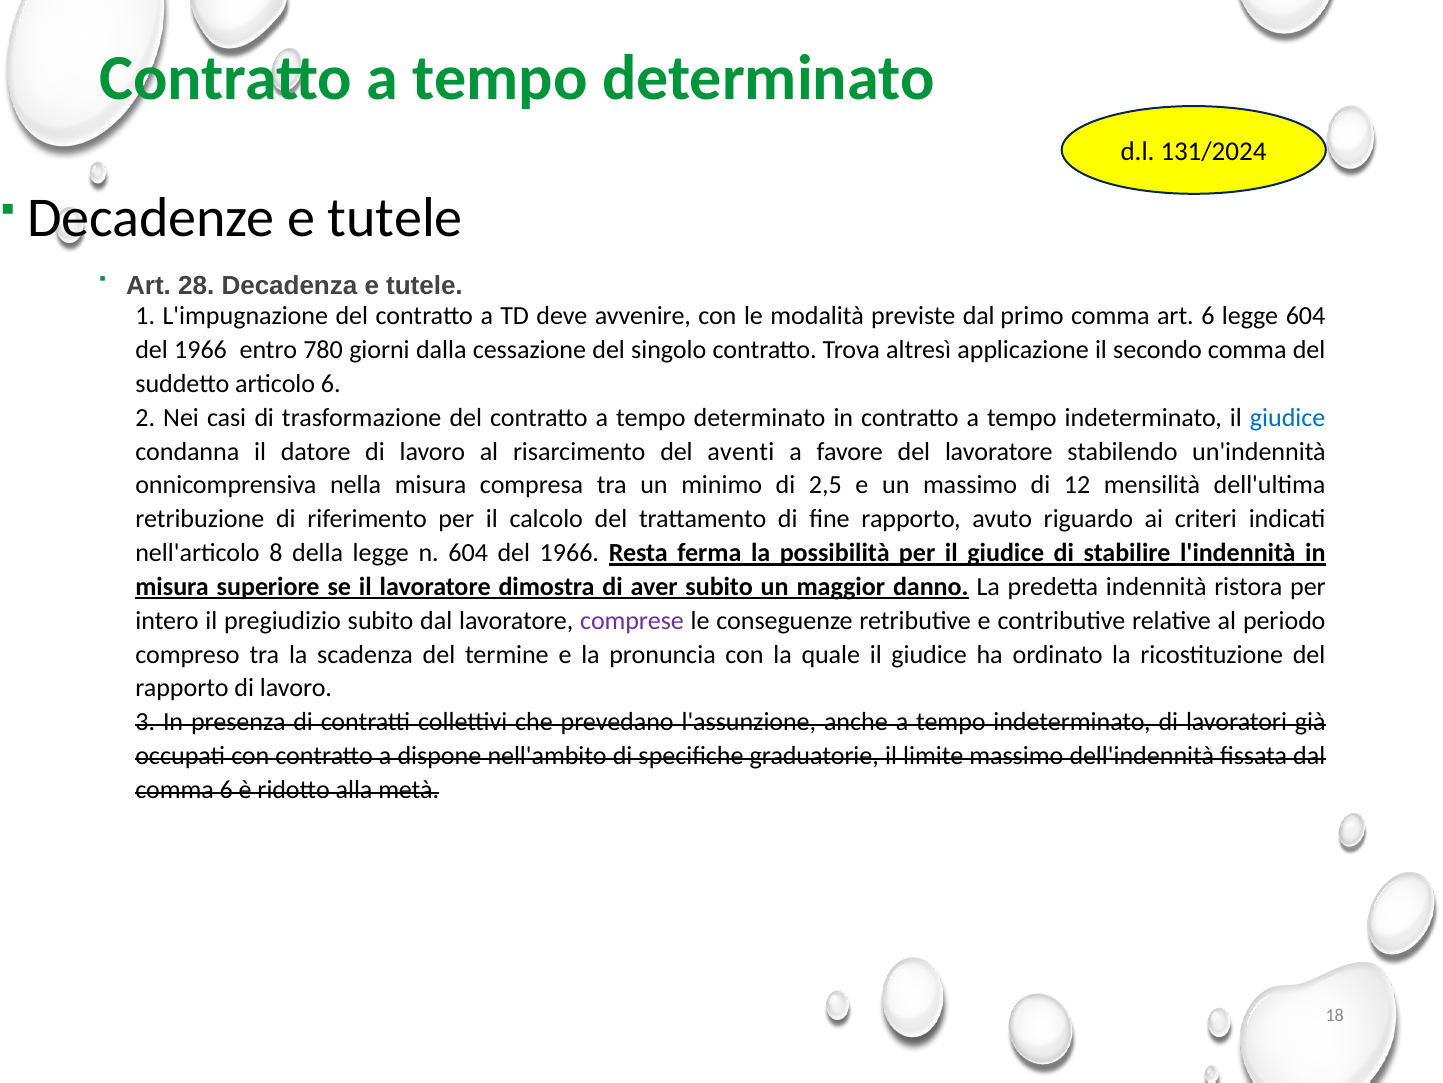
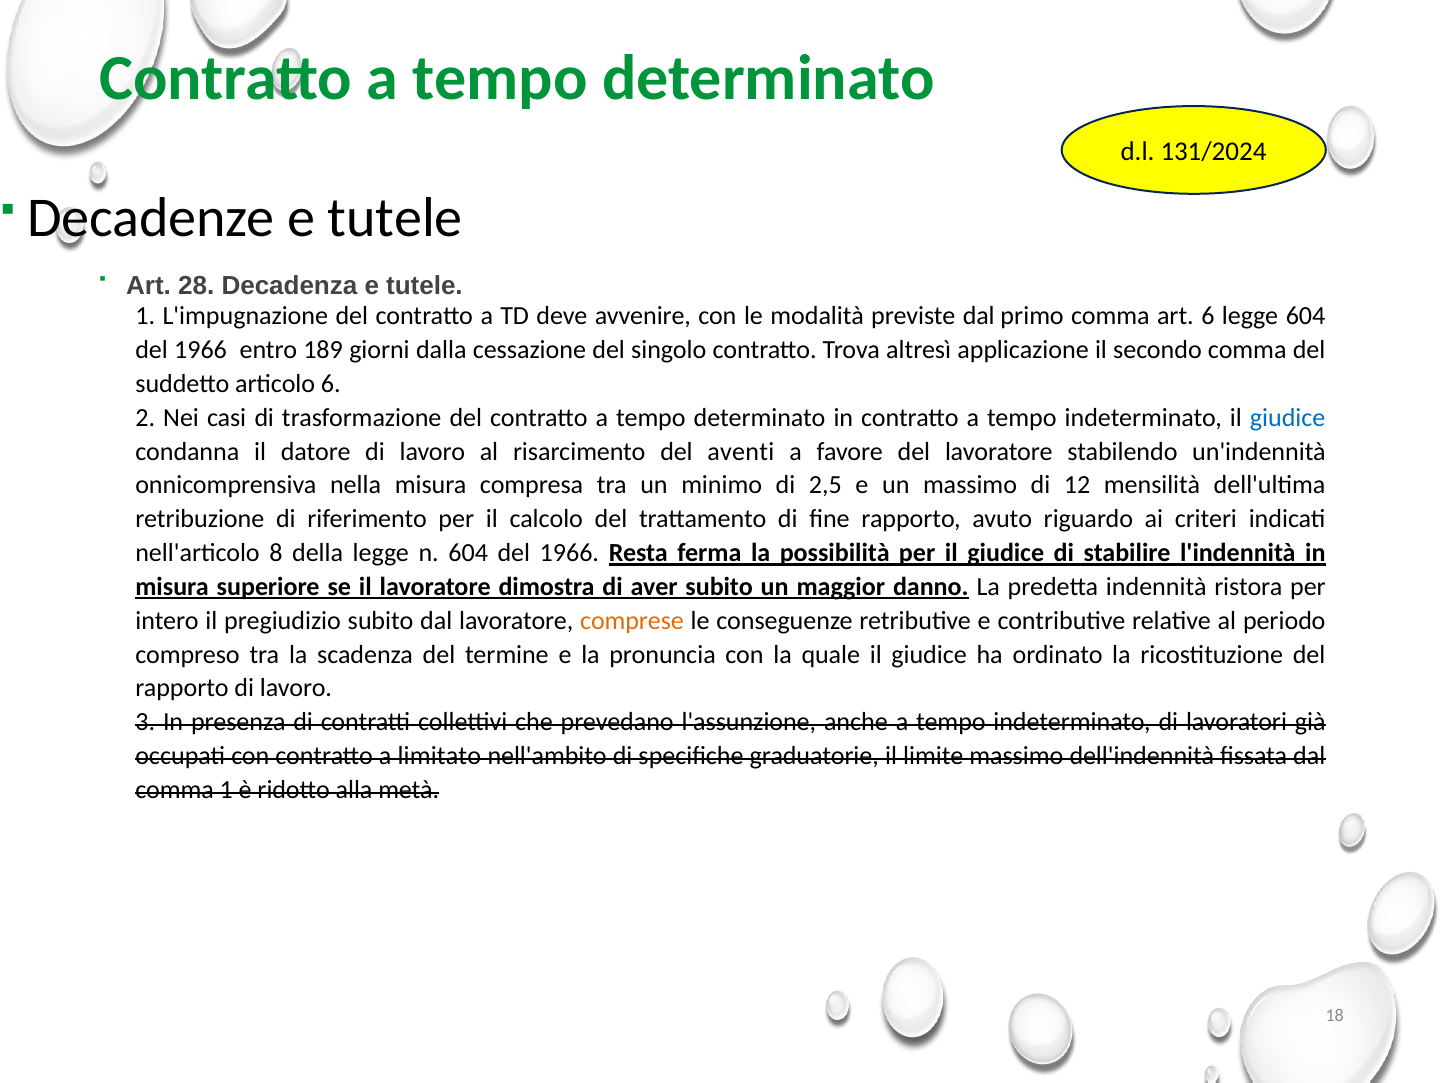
780: 780 -> 189 (323, 350)
comprese colour: purple -> orange (632, 620)
dispone: dispone -> limitato (439, 755)
comma 6: 6 -> 1 (226, 789)
